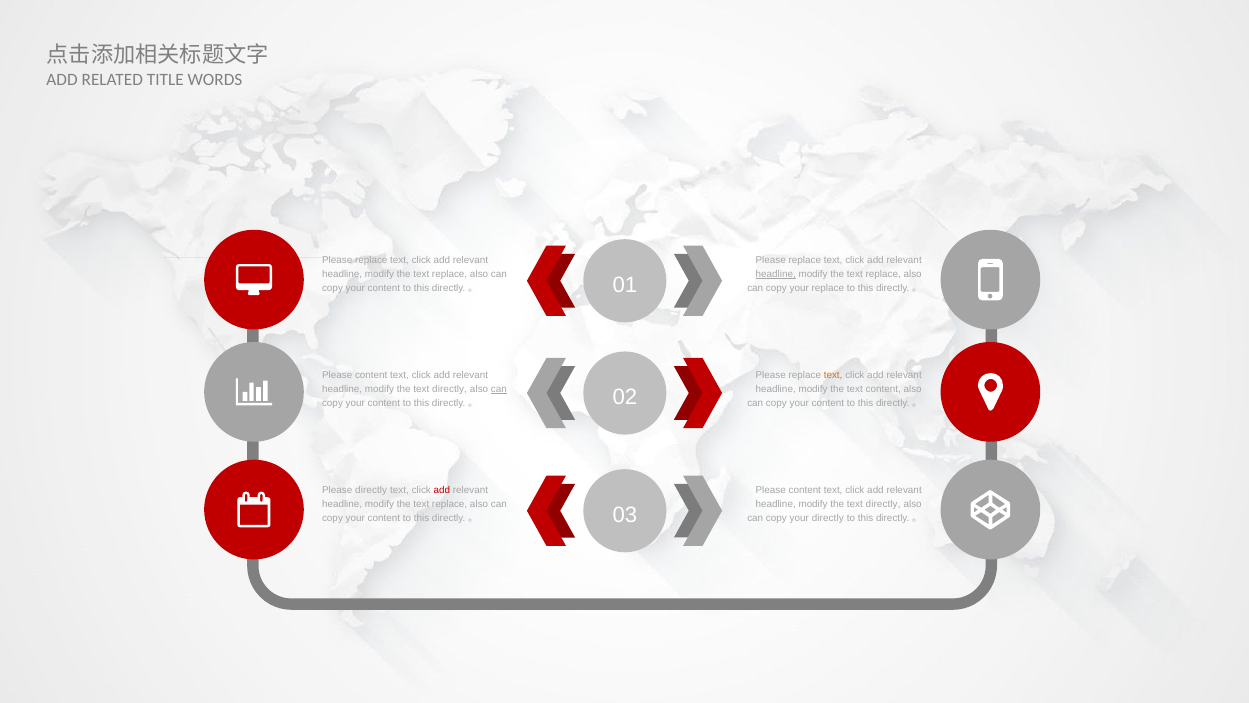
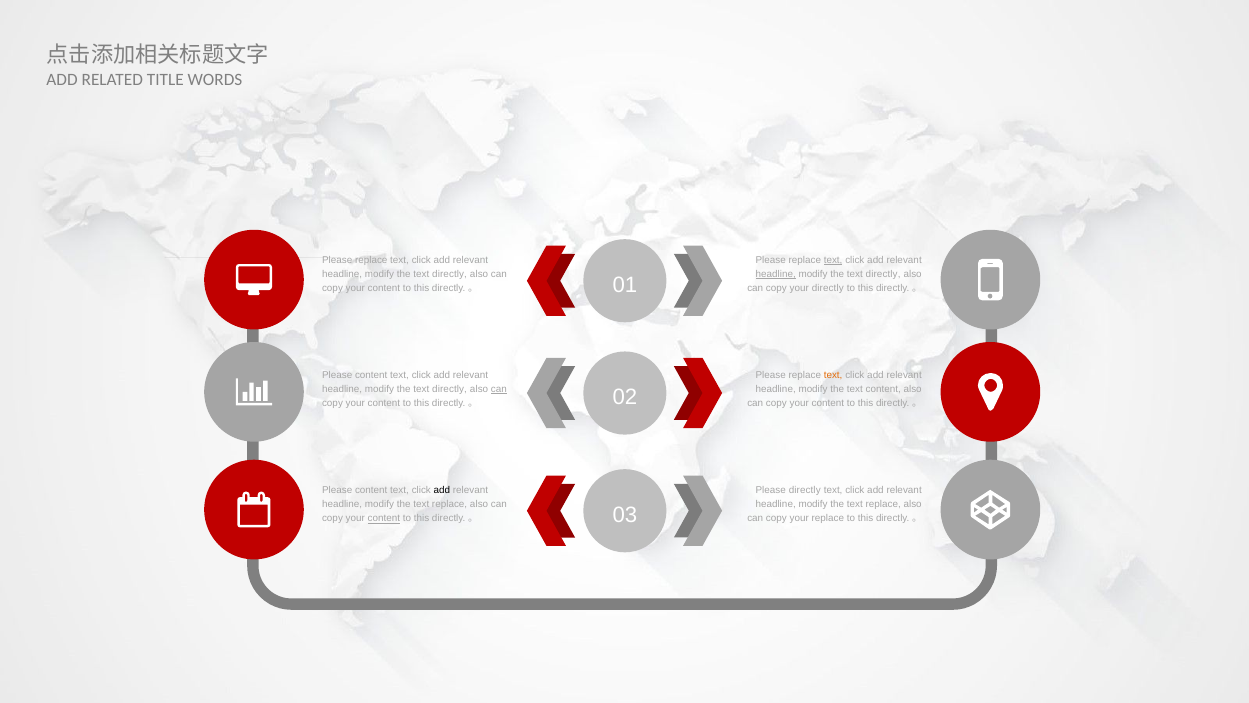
text underline: none -> present (833, 260)
replace: replace -> directly (450, 274)
replace: replace -> directly (883, 274)
your replace: replace -> directly (828, 288)
directly: directly -> content (371, 490)
add colour: red -> black (442, 490)
content: content -> directly (805, 490)
directly: directly -> replace (883, 504)
content underline: none -> present (384, 518)
your directly: directly -> replace (828, 518)
